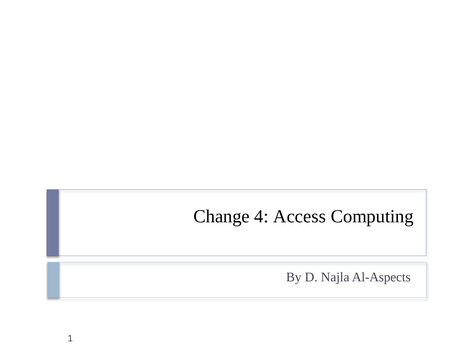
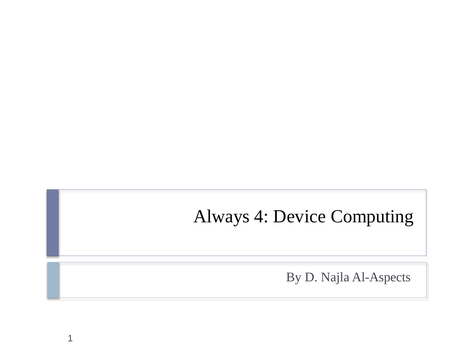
Change: Change -> Always (222, 216)
Access: Access -> Device (300, 216)
